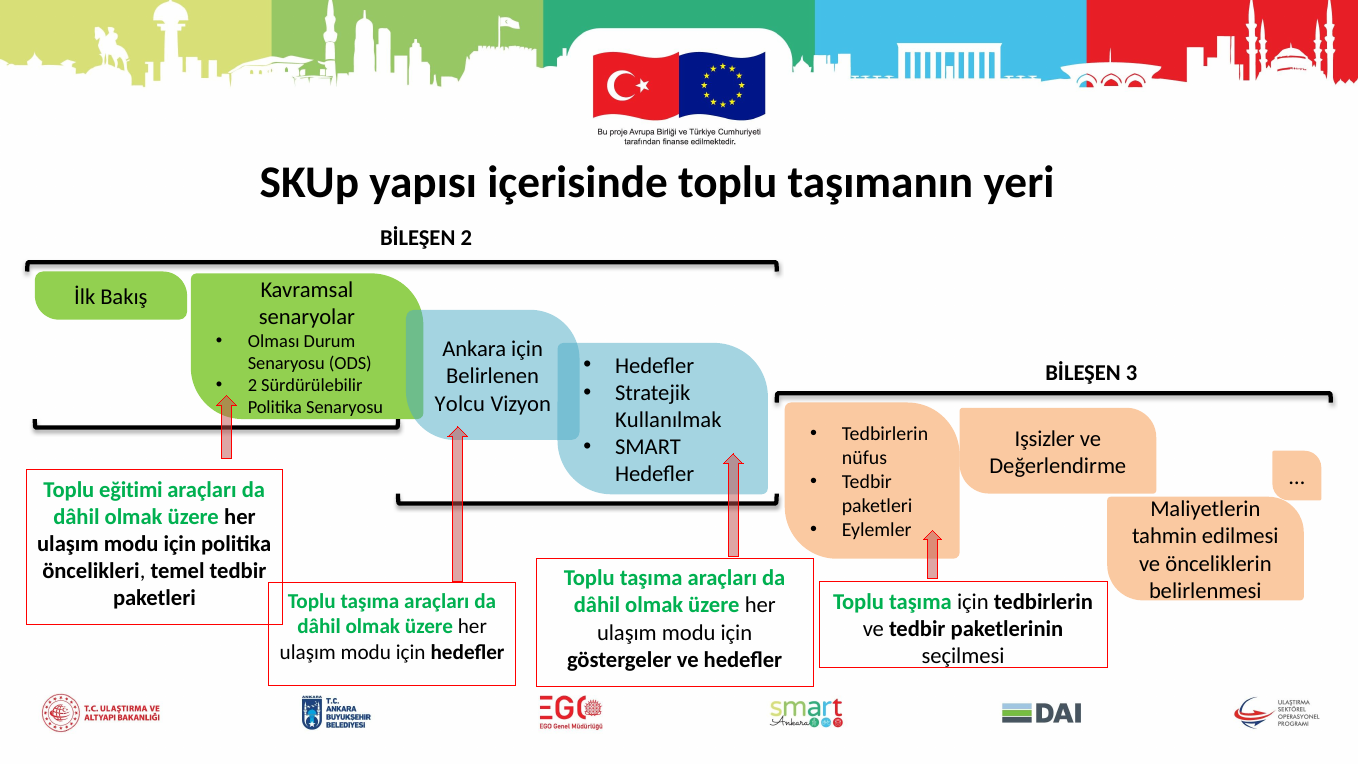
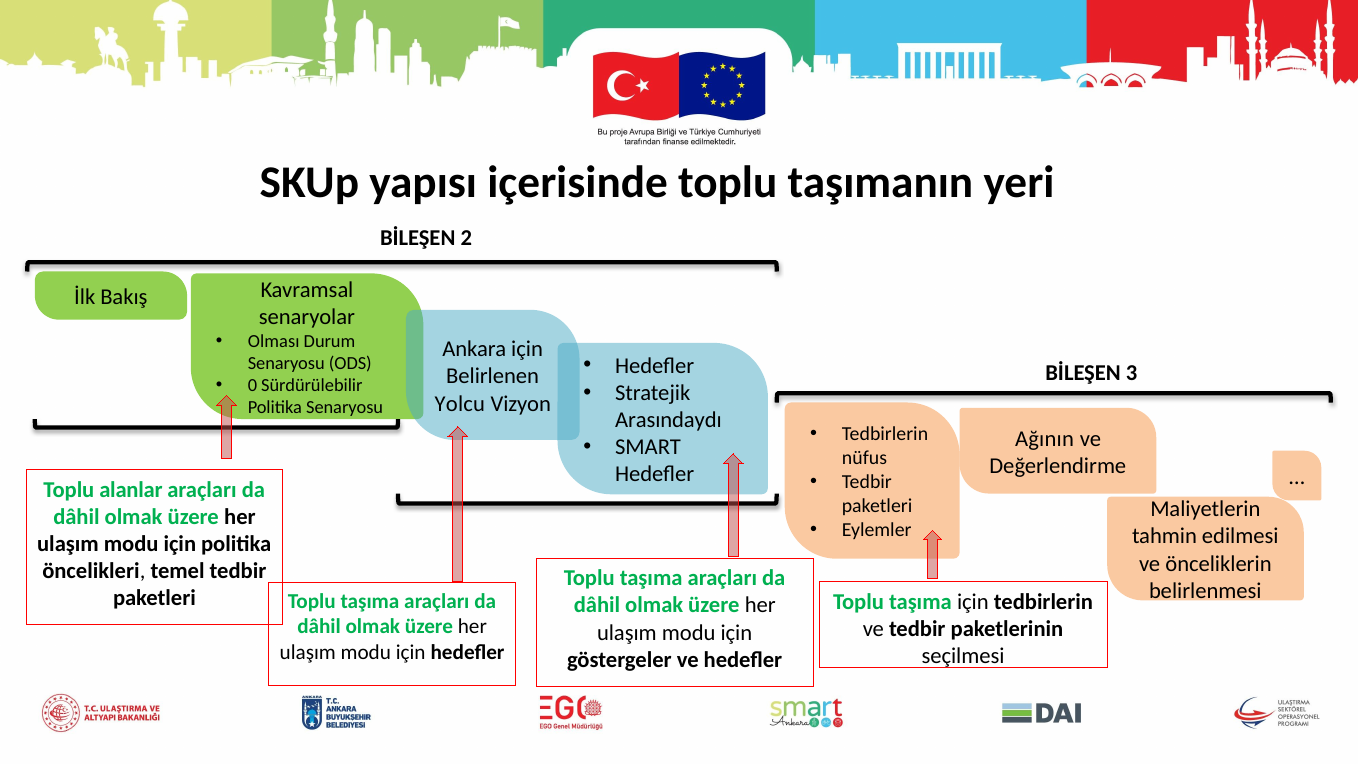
2: 2 -> 0 (252, 386)
Kullanılmak: Kullanılmak -> Arasındaydı (668, 420)
Işsizler: Işsizler -> Ağının (1045, 439)
eğitimi: eğitimi -> alanlar (131, 490)
